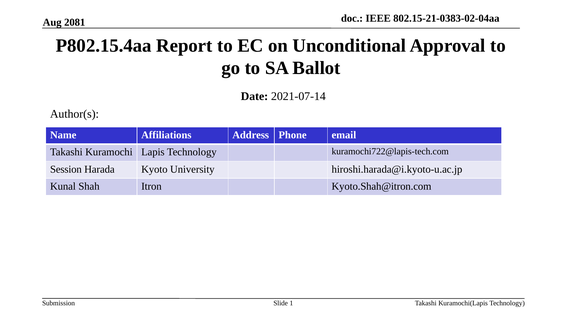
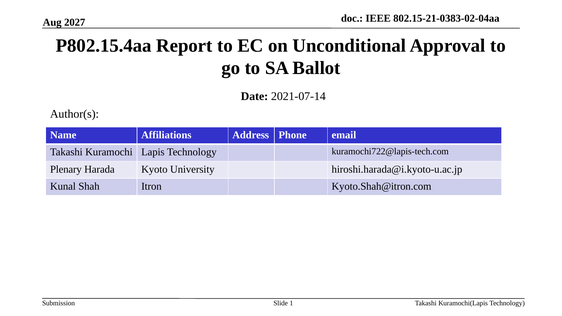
2081: 2081 -> 2027 (75, 22)
Session: Session -> Plenary (66, 169)
